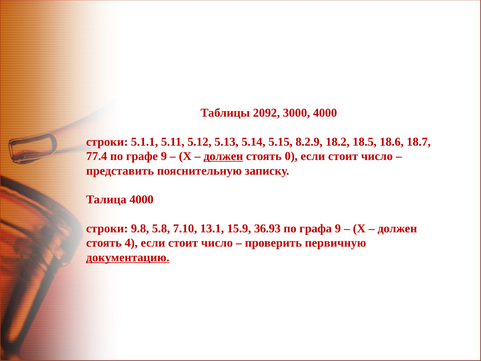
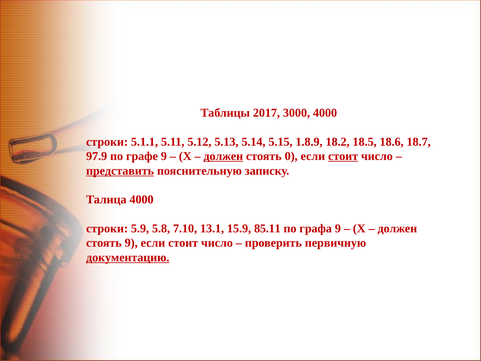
2092: 2092 -> 2017 (266, 113)
8.2.9: 8.2.9 -> 1.8.9 (309, 142)
77.4: 77.4 -> 97.9 (97, 156)
стоит underline: none -> present (343, 156)
представить underline: none -> present (120, 171)
9.8: 9.8 -> 5.9 (140, 228)
36.93: 36.93 -> 85.11 (267, 228)
стоять 4: 4 -> 9 (131, 243)
